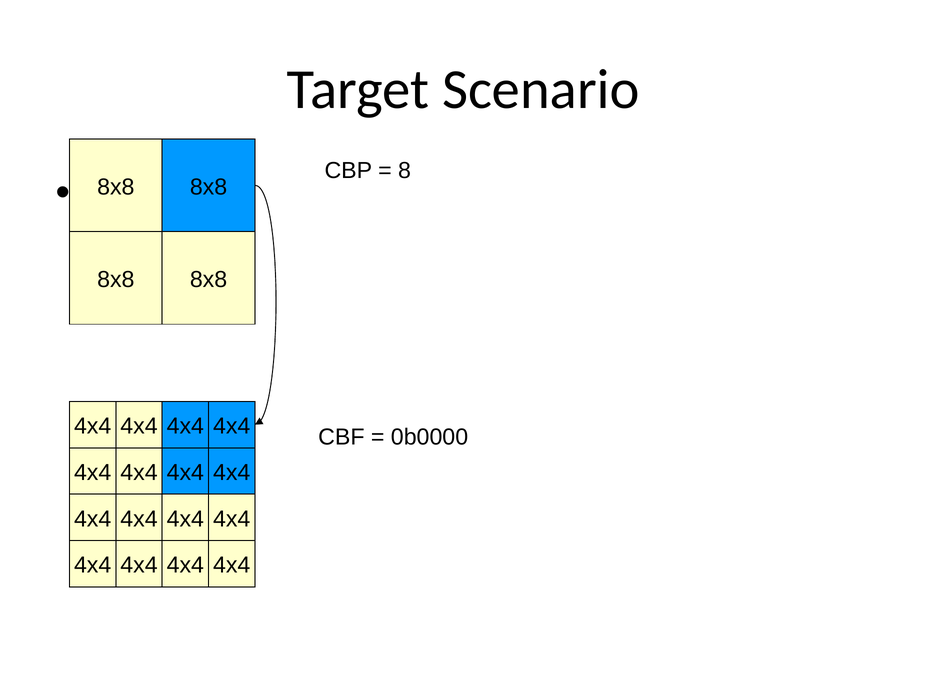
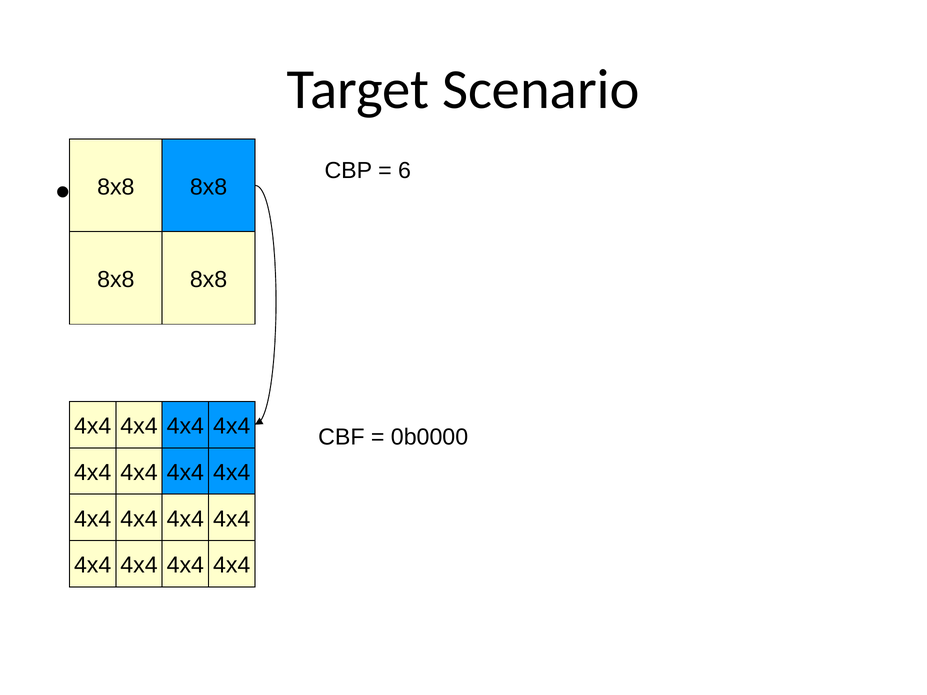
8: 8 -> 6 (404, 171)
